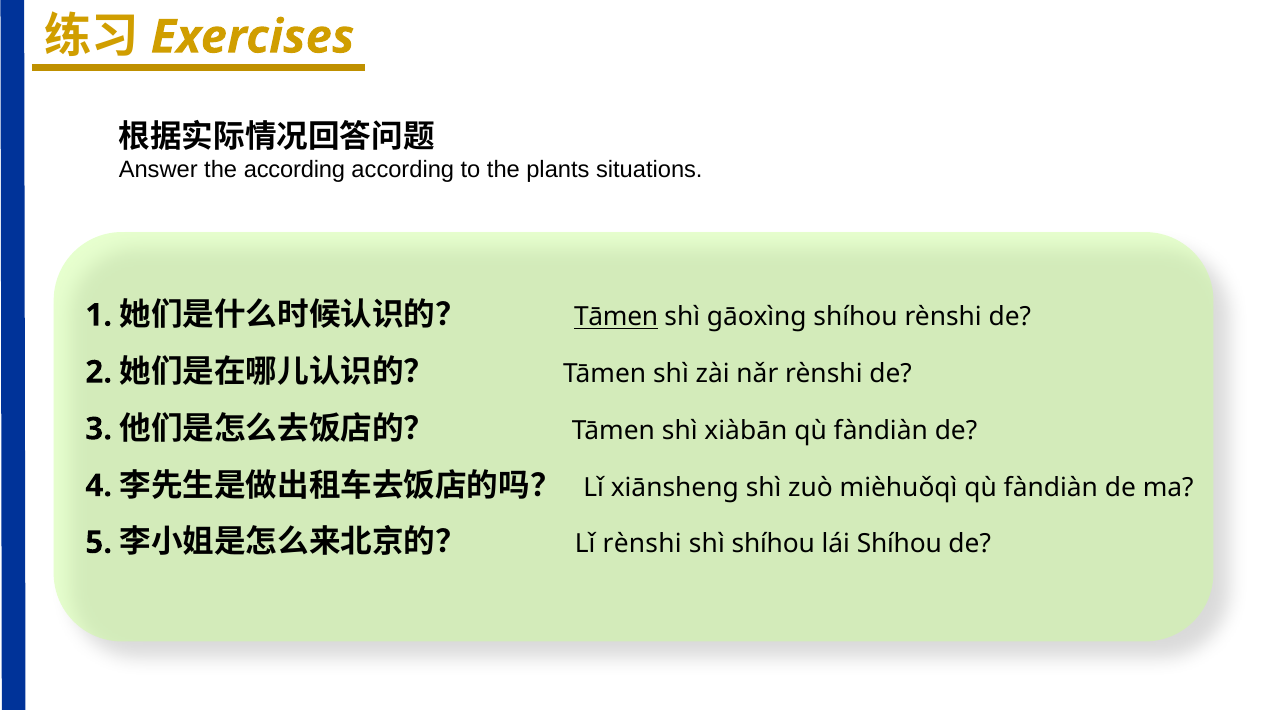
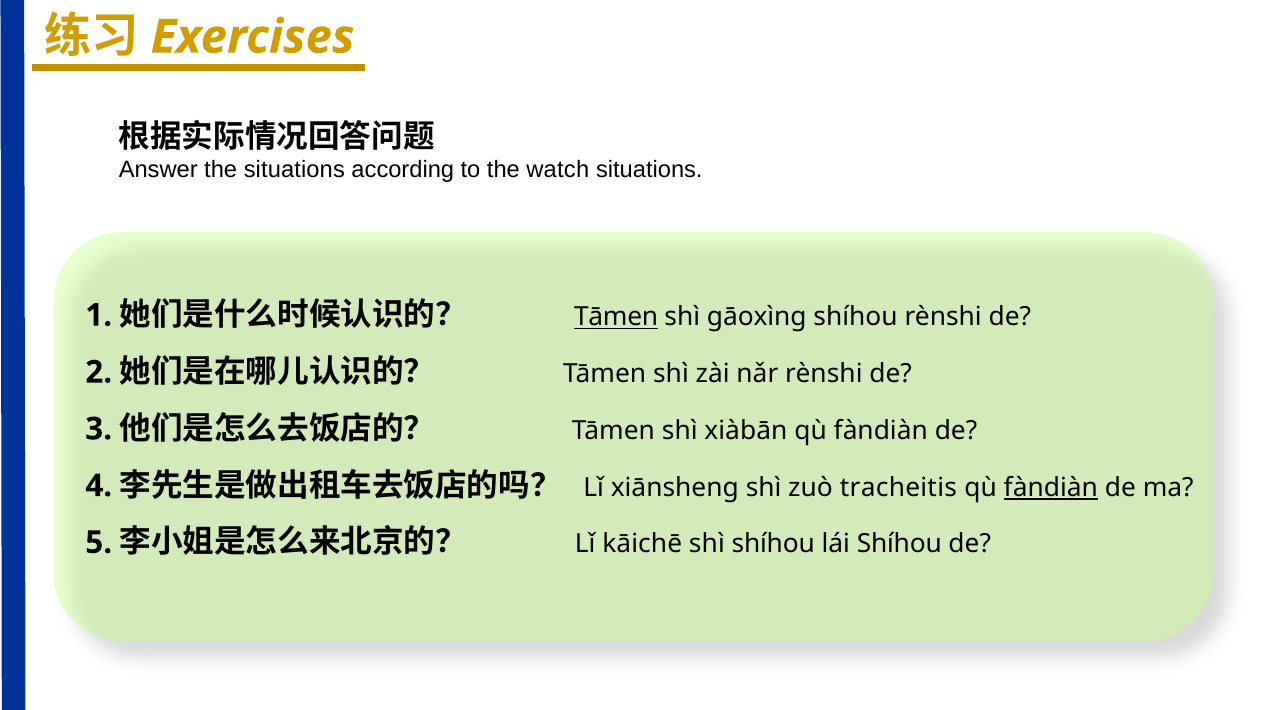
the according: according -> situations (294, 169)
plants: plants -> watch (558, 169)
mièhuǒqì: mièhuǒqì -> tracheitis (898, 488)
fàndiàn underline: none -> present (1051, 488)
Lǐ rènshi: rènshi -> kāichē (642, 545)
